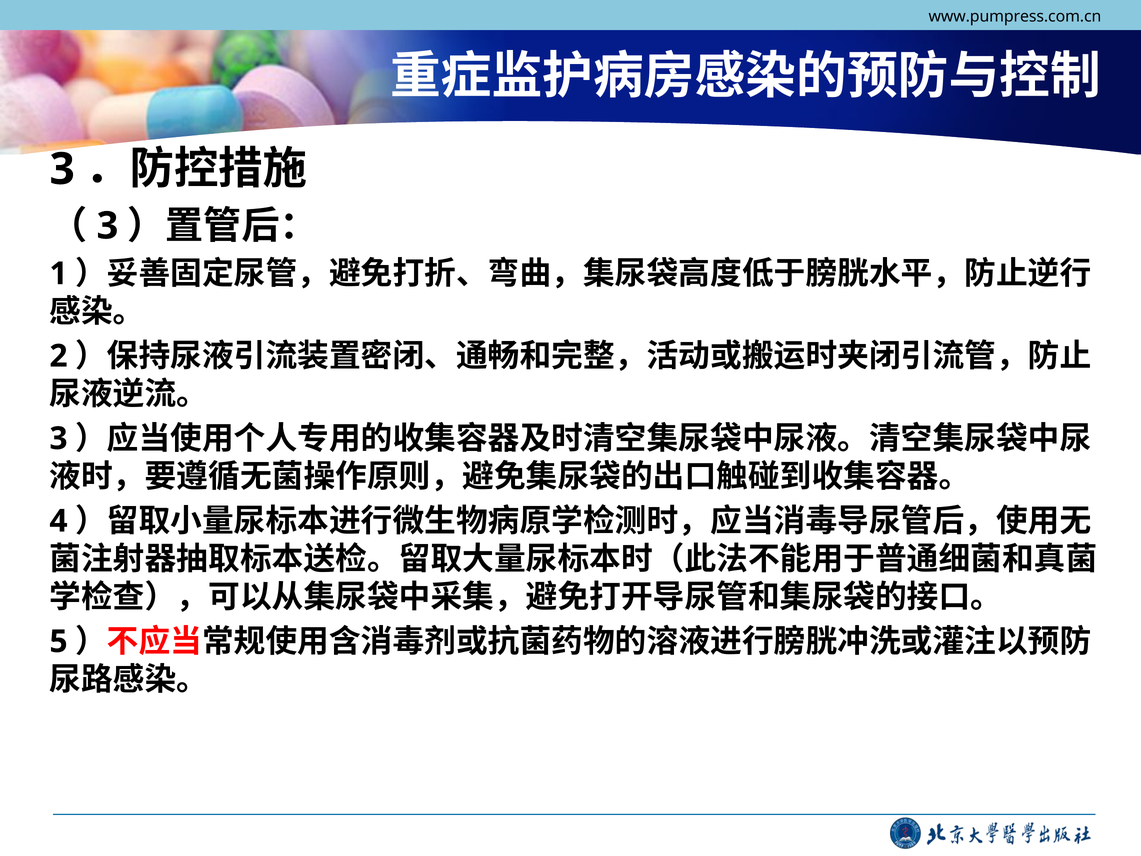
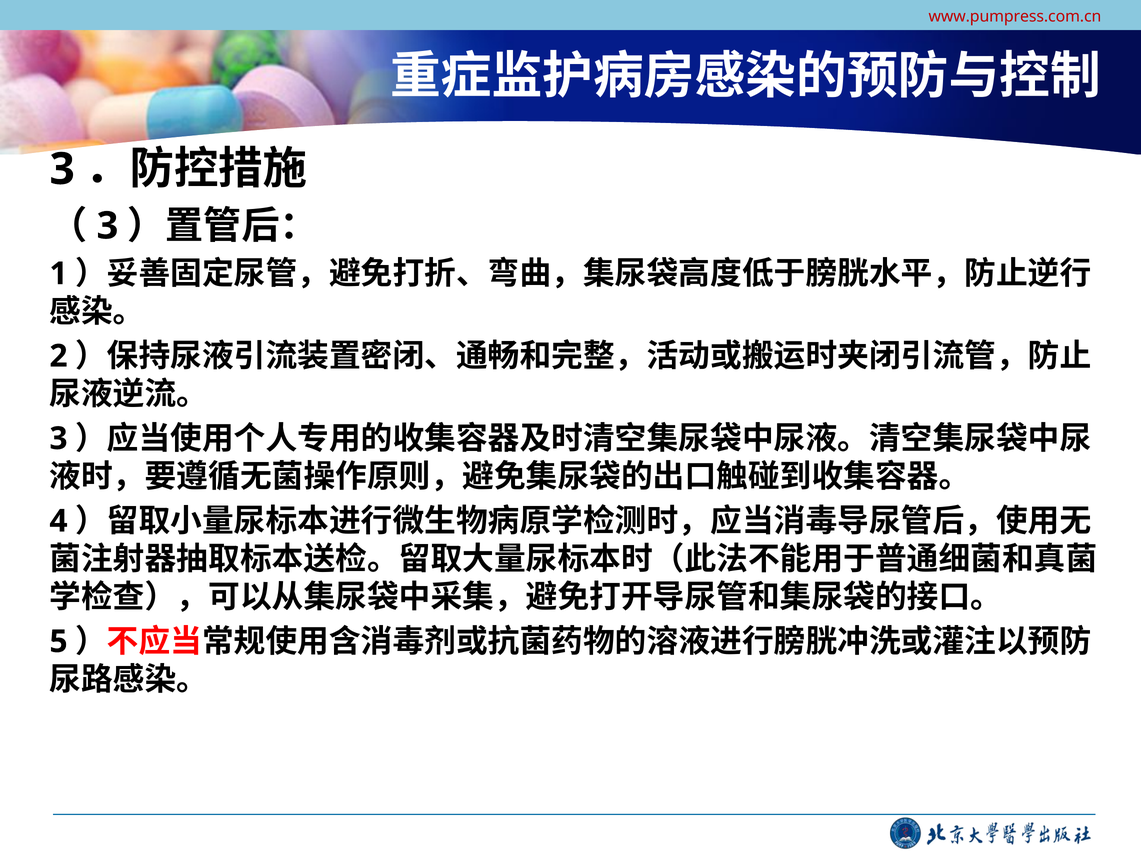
www.pumpress.com.cn colour: black -> red (1015, 16)
